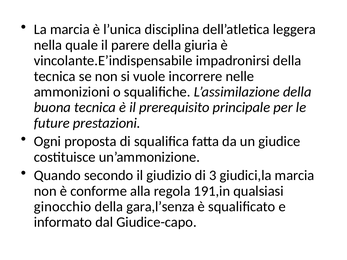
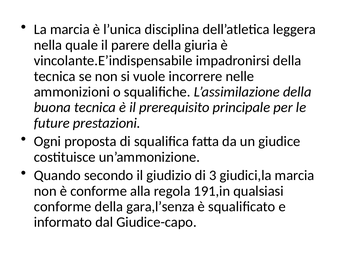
ginocchio: ginocchio -> conforme (63, 207)
